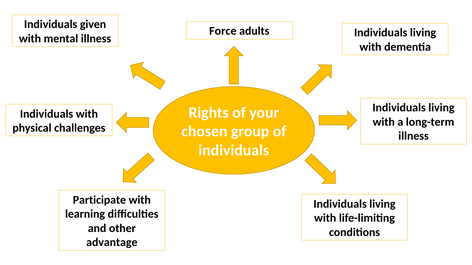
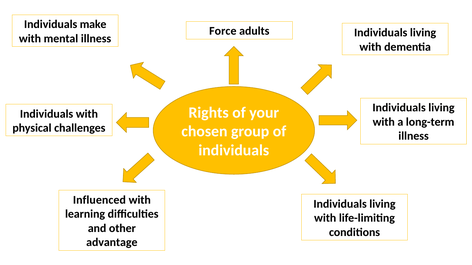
given: given -> make (93, 24)
Participate: Participate -> Influenced (99, 200)
